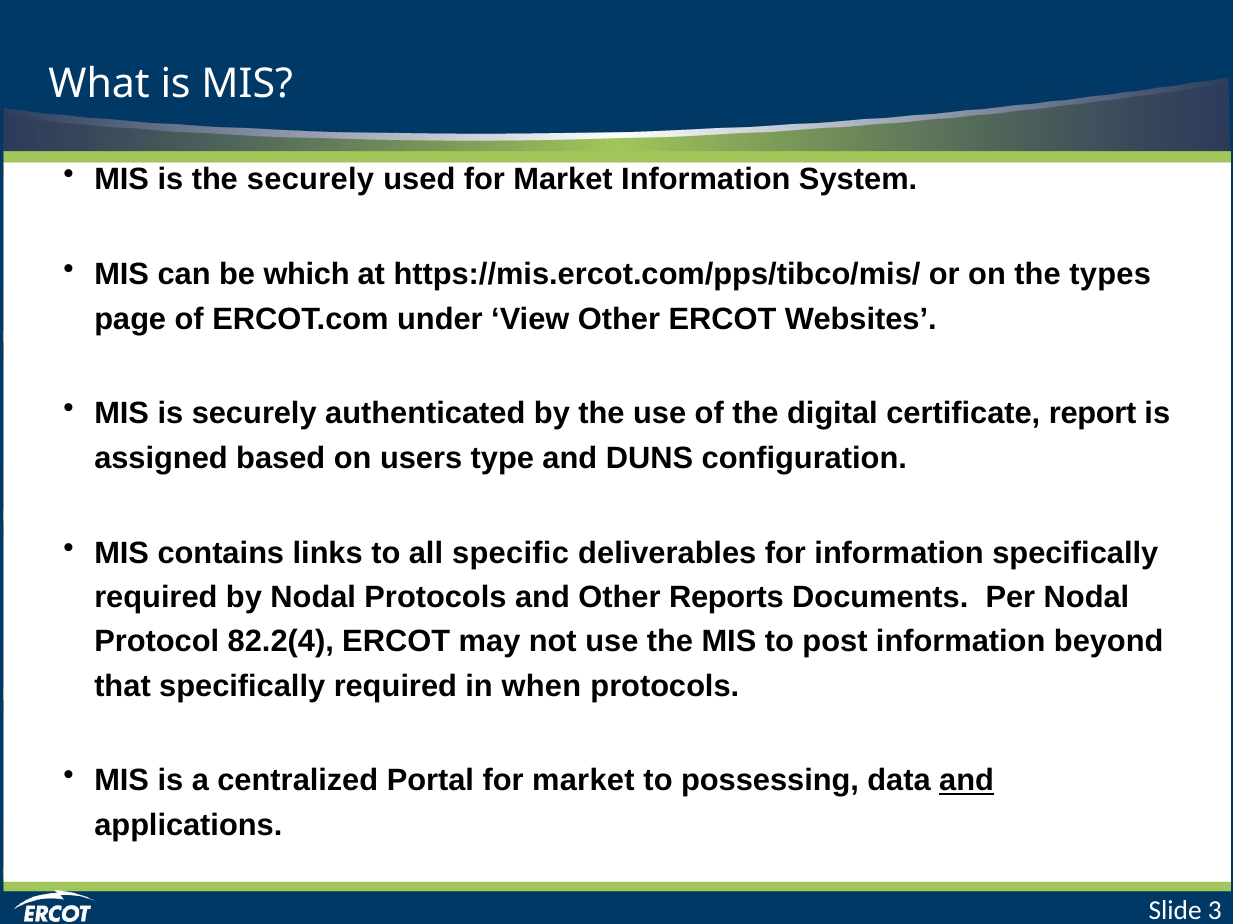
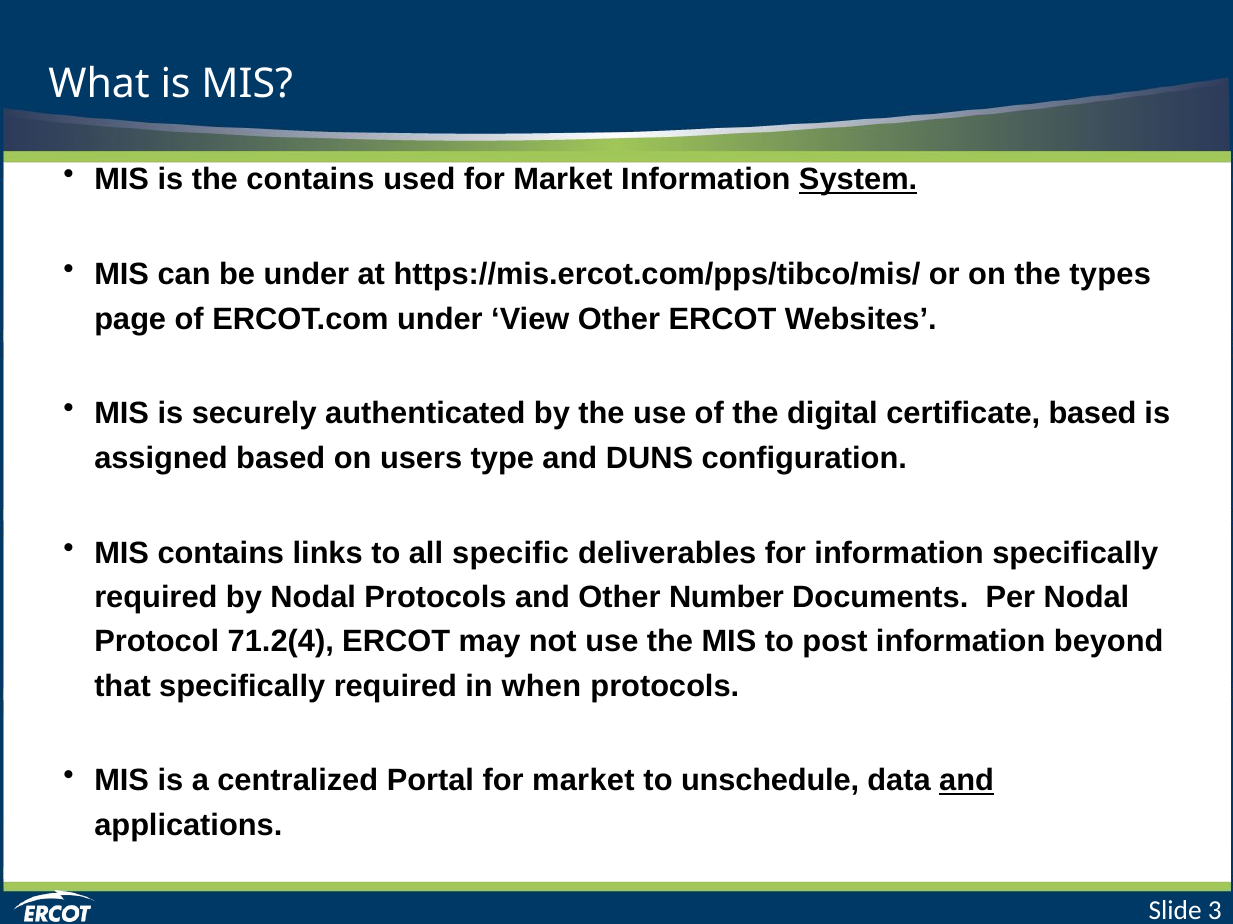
the securely: securely -> contains (310, 180)
System underline: none -> present (858, 180)
be which: which -> under (306, 275)
certificate report: report -> based (1093, 414)
Reports: Reports -> Number (726, 598)
82.2(4: 82.2(4 -> 71.2(4 (281, 642)
possessing: possessing -> unschedule (770, 781)
